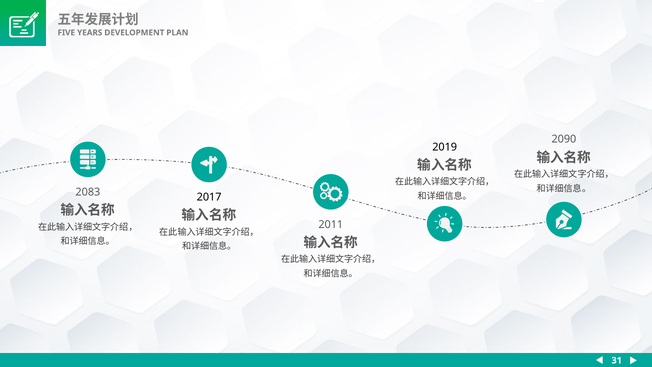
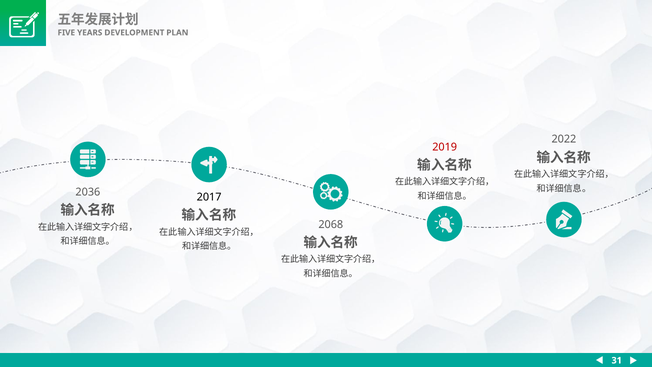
2090: 2090 -> 2022 (564, 139)
2019 colour: black -> red (445, 147)
2083: 2083 -> 2036 (88, 192)
2011: 2011 -> 2068 (331, 224)
